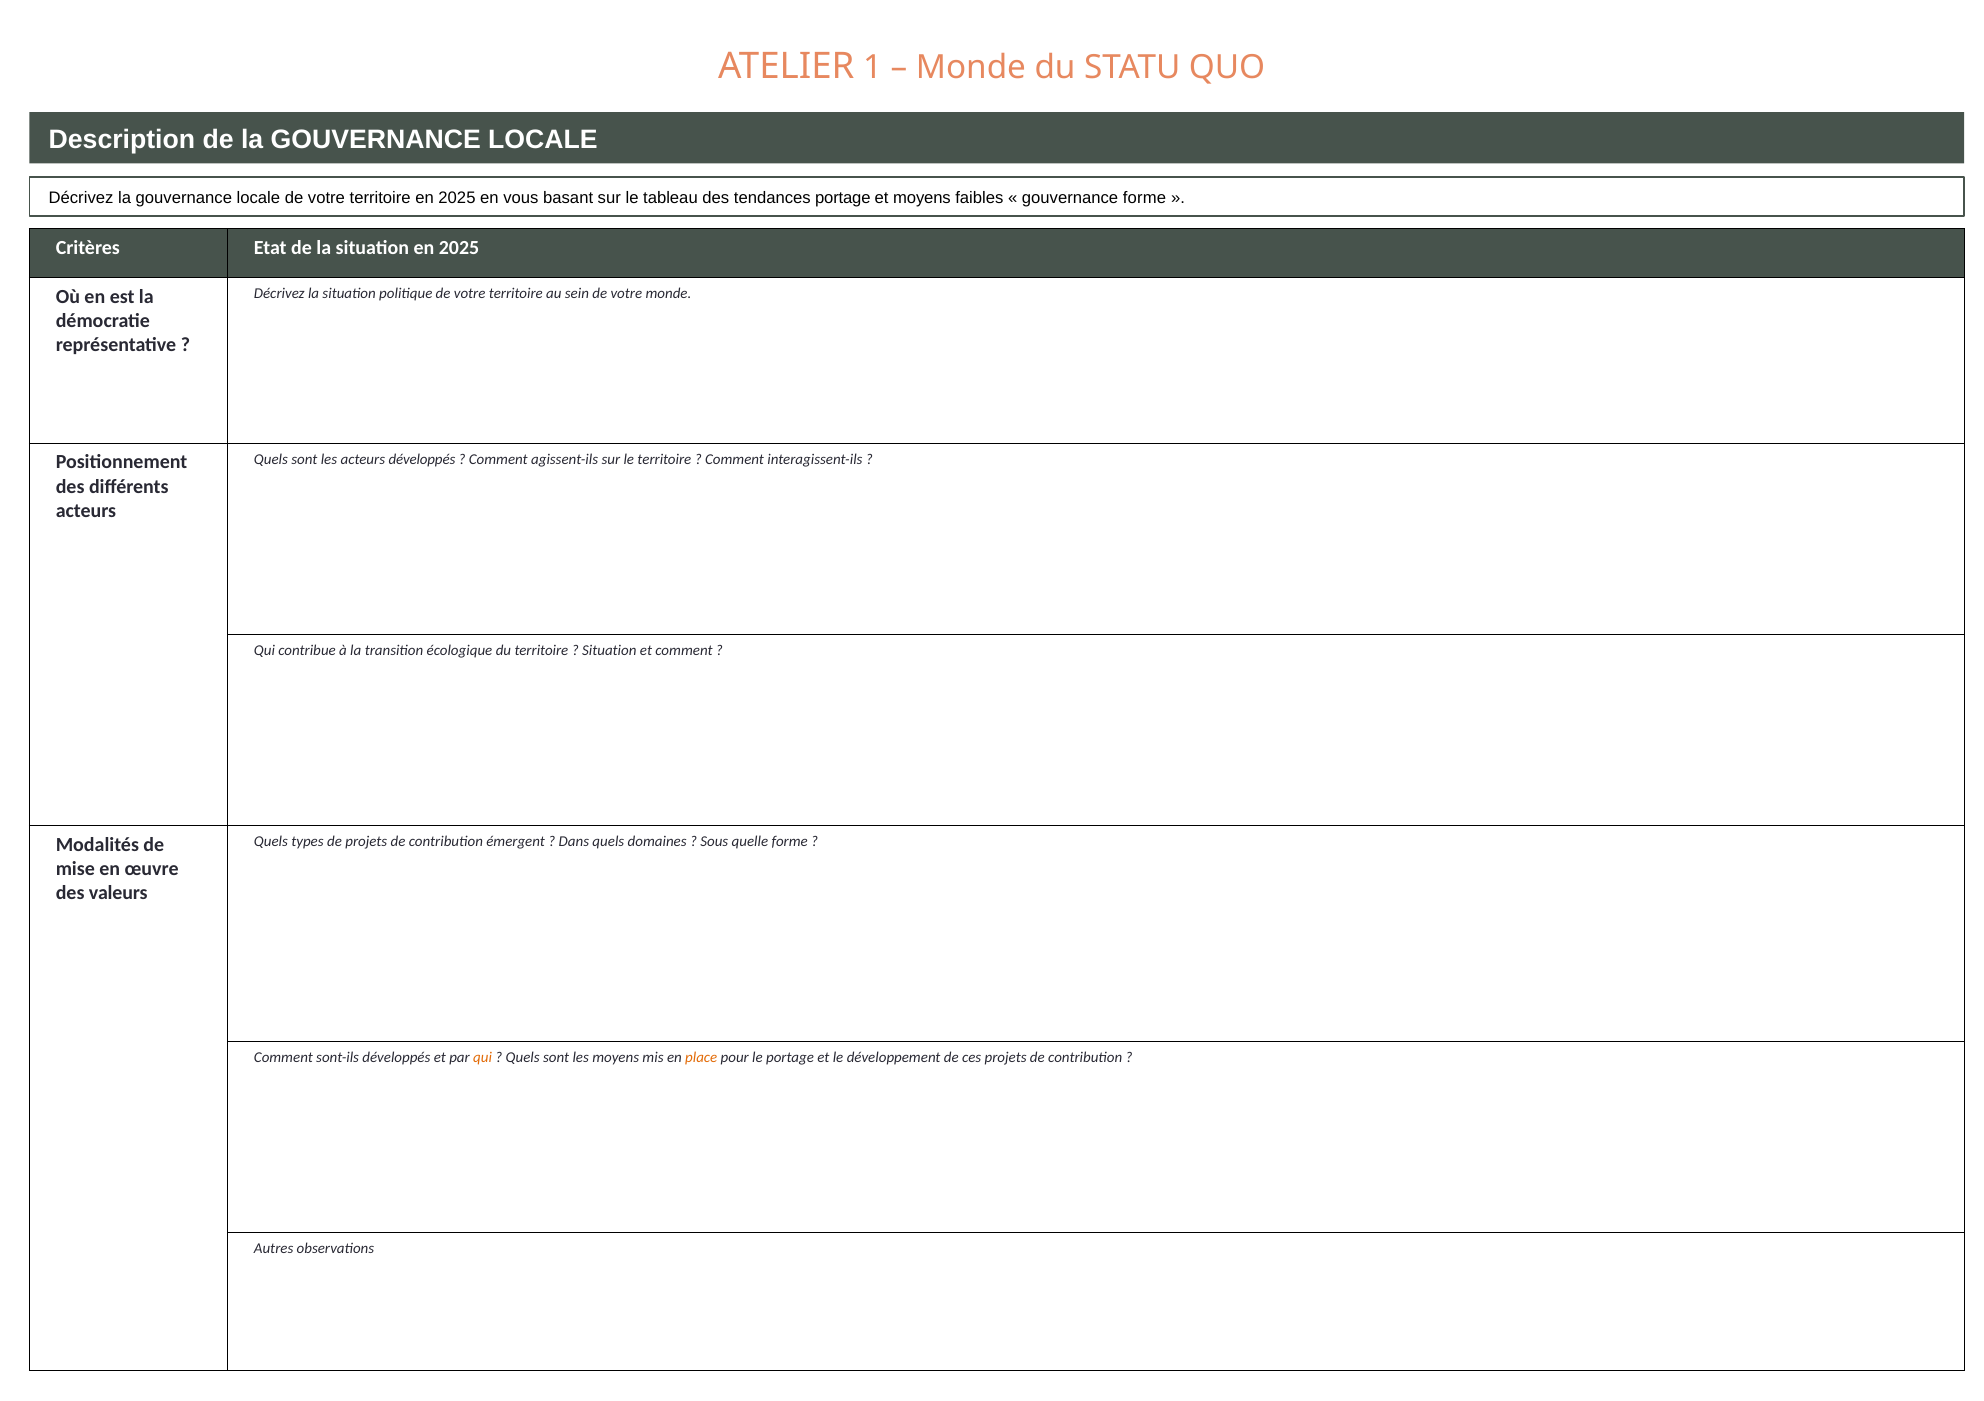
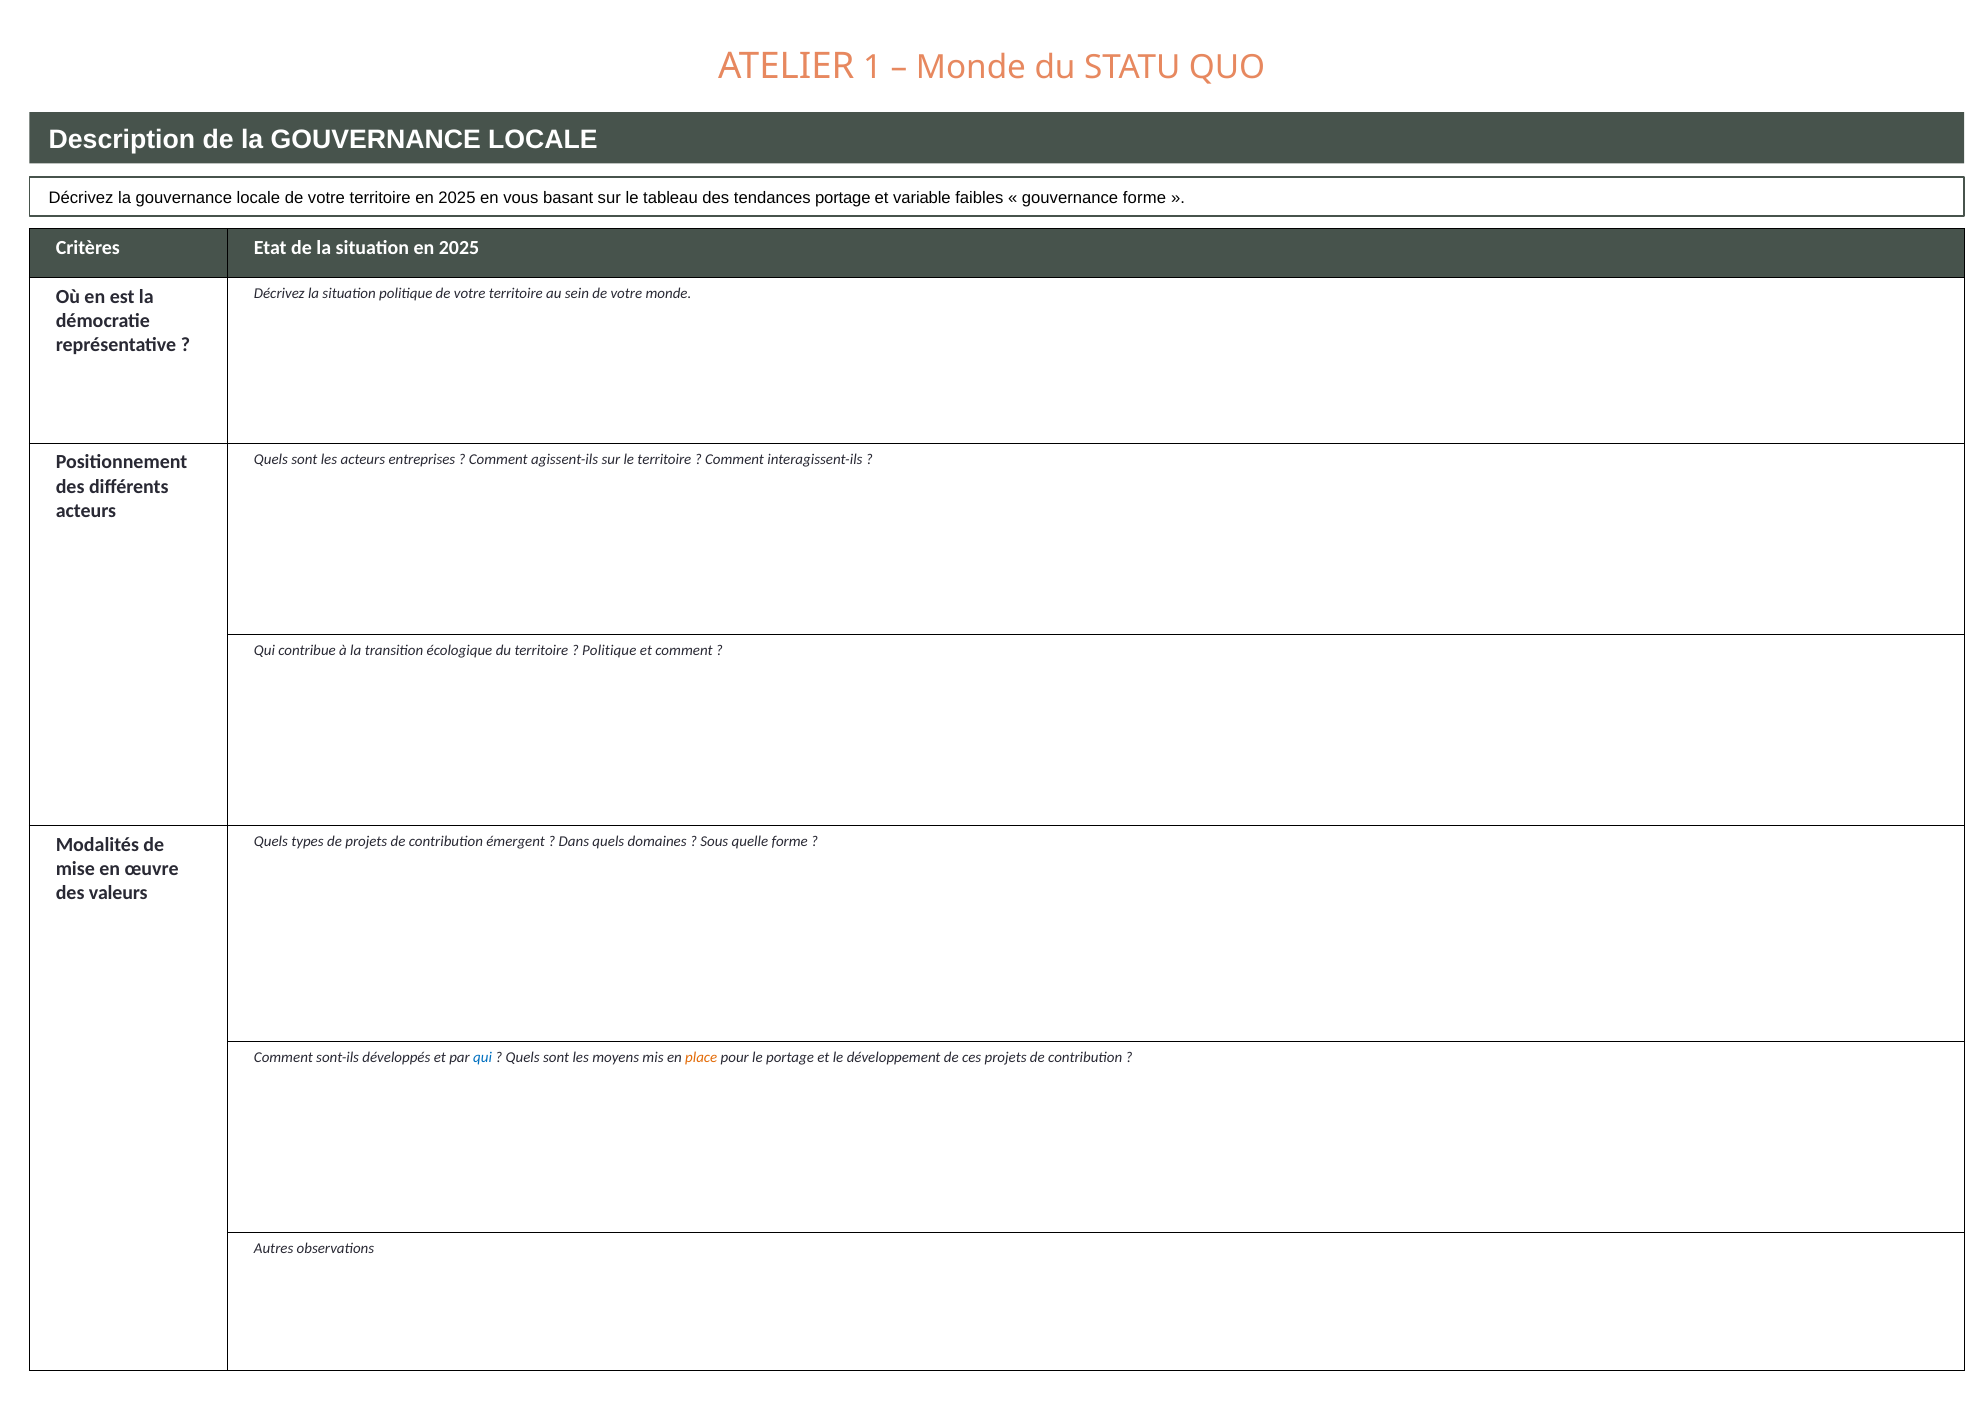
et moyens: moyens -> variable (922, 198)
acteurs développés: développés -> entreprises (422, 460)
Situation: Situation -> Politique (609, 651)
qui colour: orange -> blue (483, 1058)
